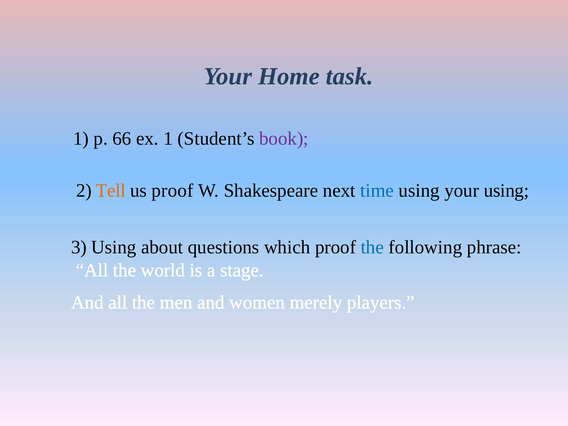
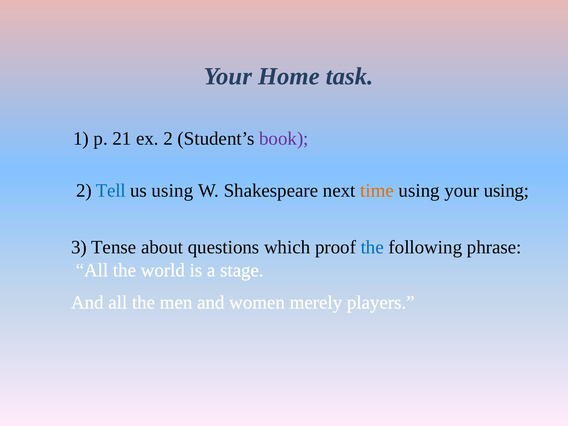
66: 66 -> 21 (122, 139)
ex 1: 1 -> 2 (168, 139)
Tell colour: orange -> blue (111, 191)
us proof: proof -> using (173, 191)
time colour: blue -> orange (377, 191)
3 Using: Using -> Tense (114, 247)
